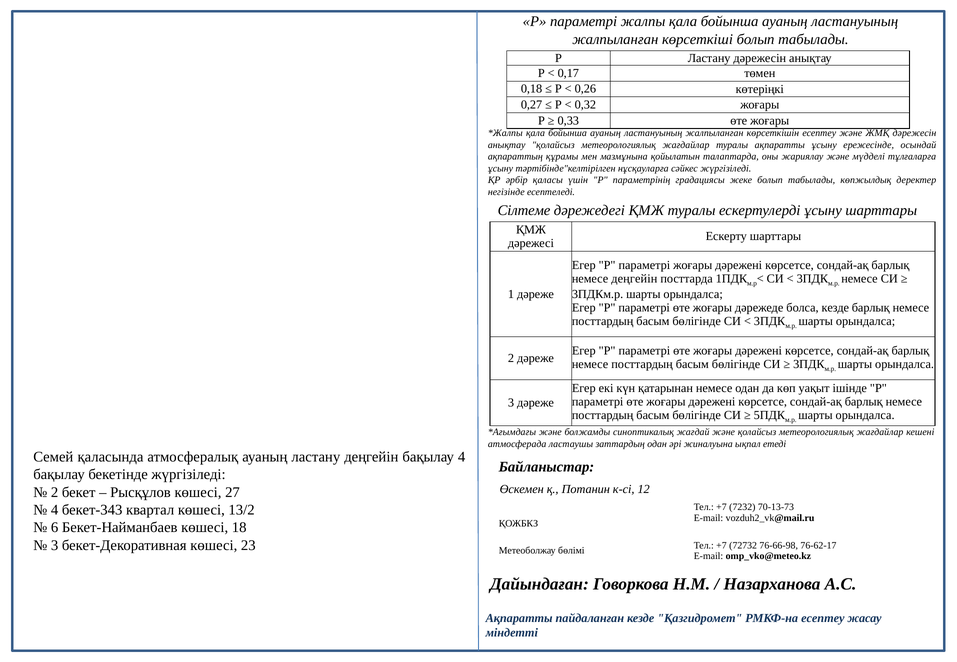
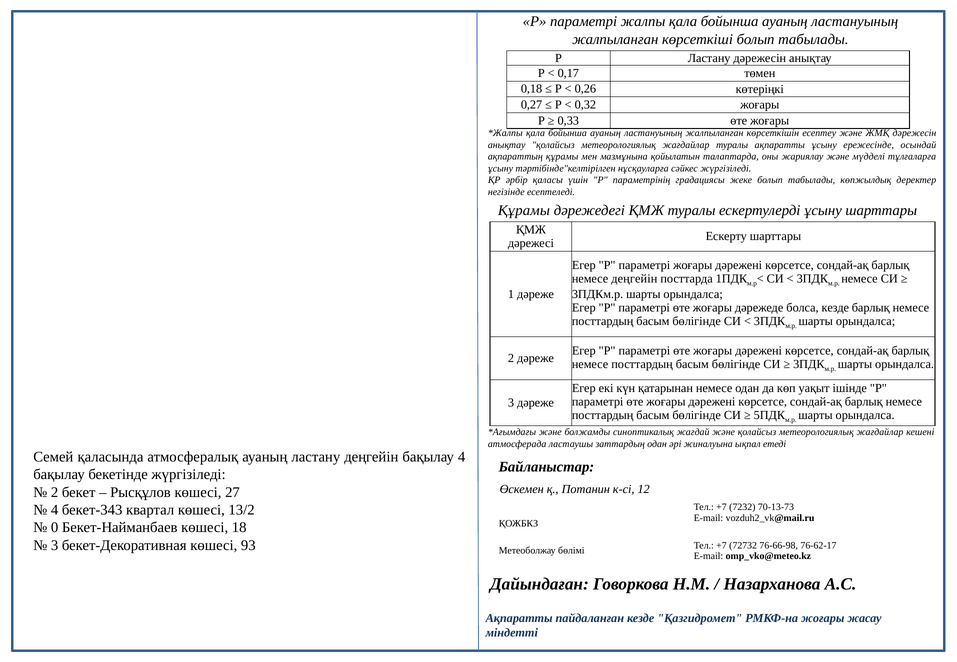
Сілтеме: Сілтеме -> Құрамы (524, 211)
6: 6 -> 0 (55, 528)
23: 23 -> 93 (248, 546)
РМКФ-на есептеу: есептеу -> жоғары (823, 618)
